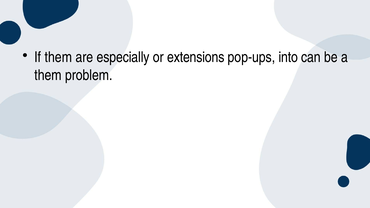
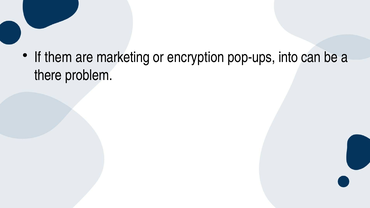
especially: especially -> marketing (123, 57)
extensions: extensions -> encryption (196, 57)
them: them -> there (48, 75)
